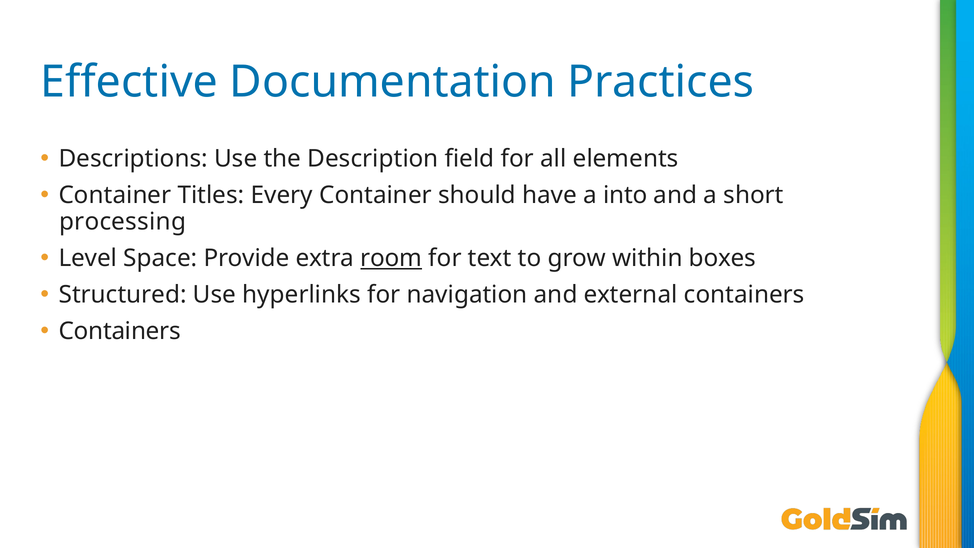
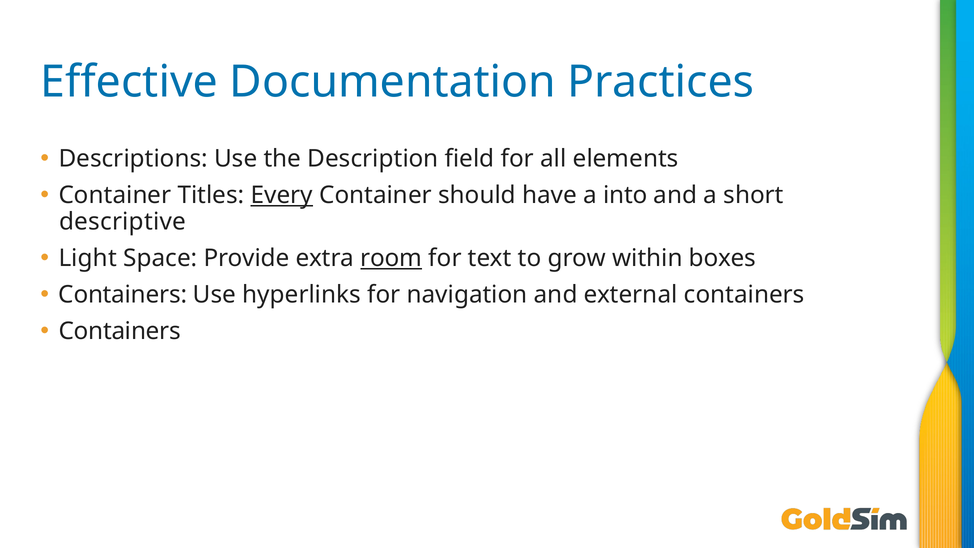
Every underline: none -> present (282, 195)
processing: processing -> descriptive (123, 222)
Level: Level -> Light (88, 258)
Structured: Structured -> Containers (123, 294)
